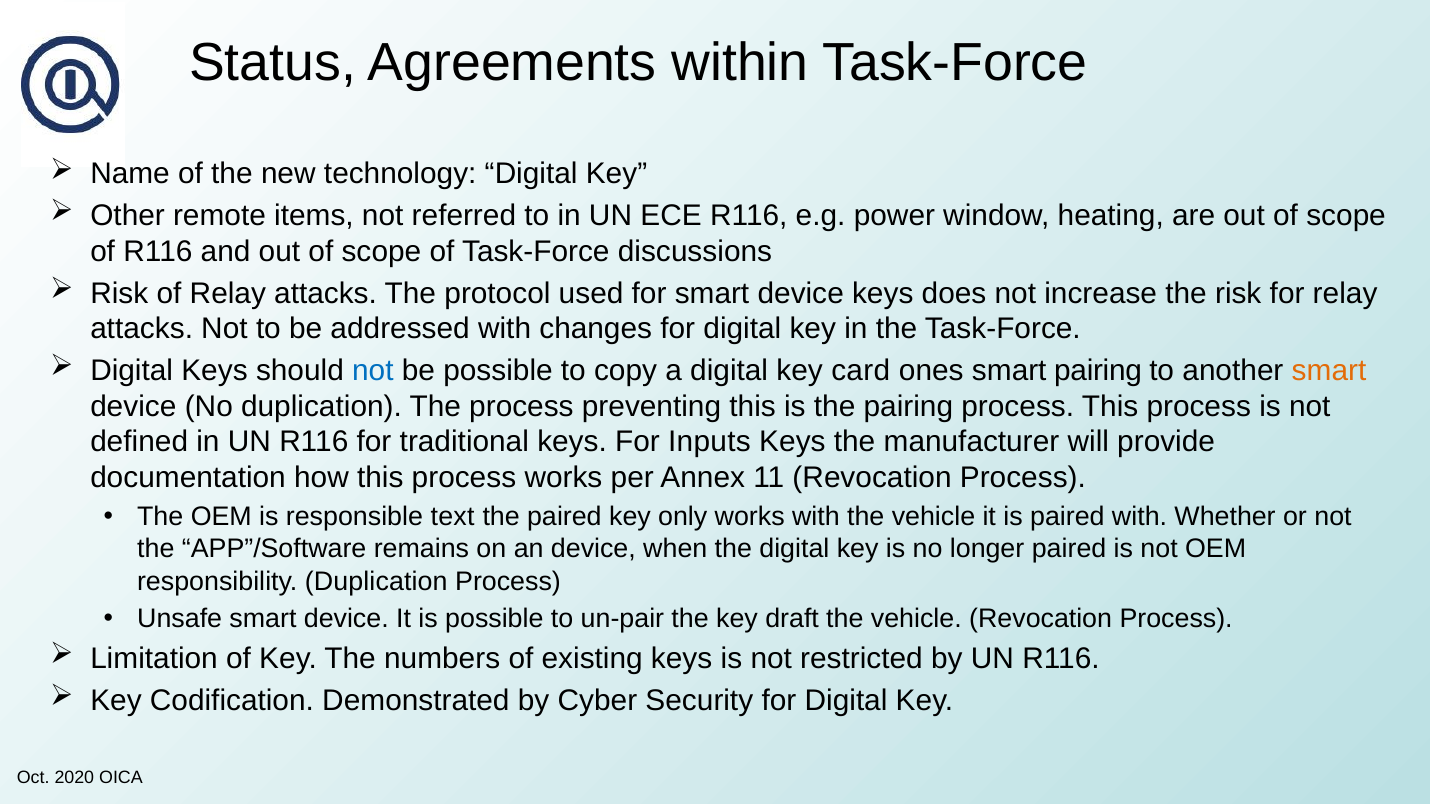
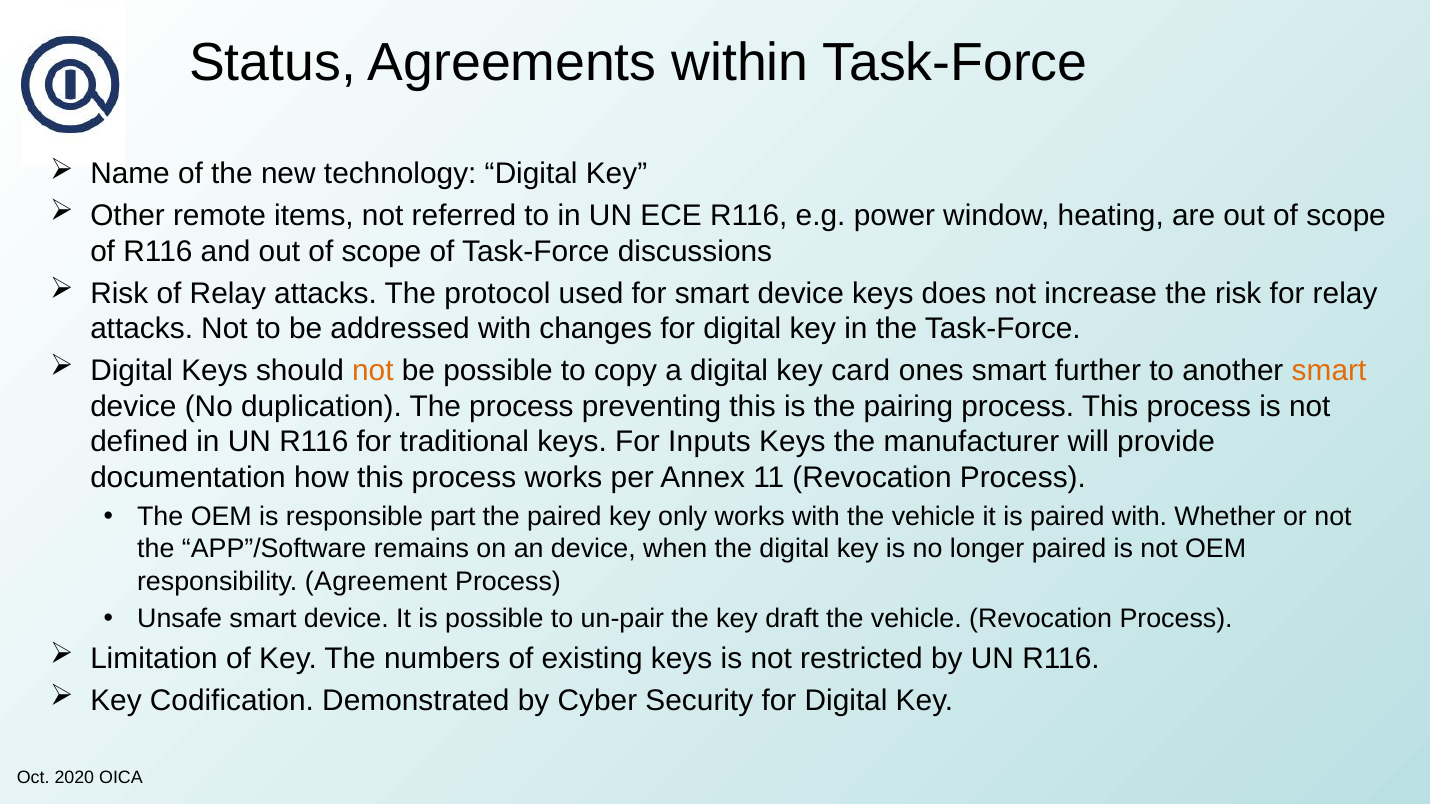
not colour: blue -> orange (373, 371)
smart pairing: pairing -> further (1098, 371)
text: text -> part (453, 517)
responsibility Duplication: Duplication -> Agreement (376, 582)
